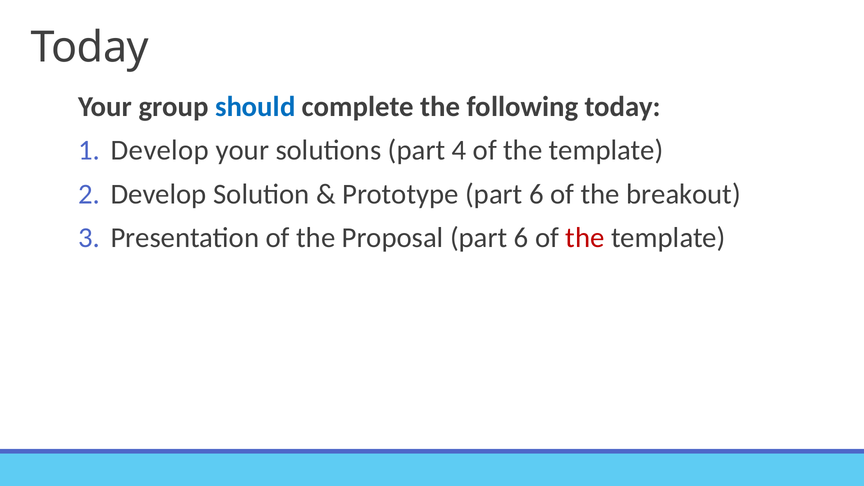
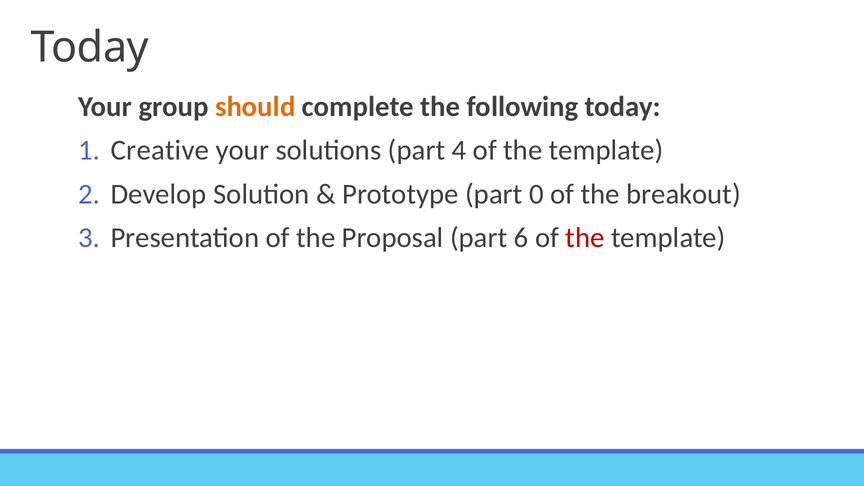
should colour: blue -> orange (255, 107)
Develop: Develop -> Creative (160, 150)
Prototype part 6: 6 -> 0 (536, 194)
